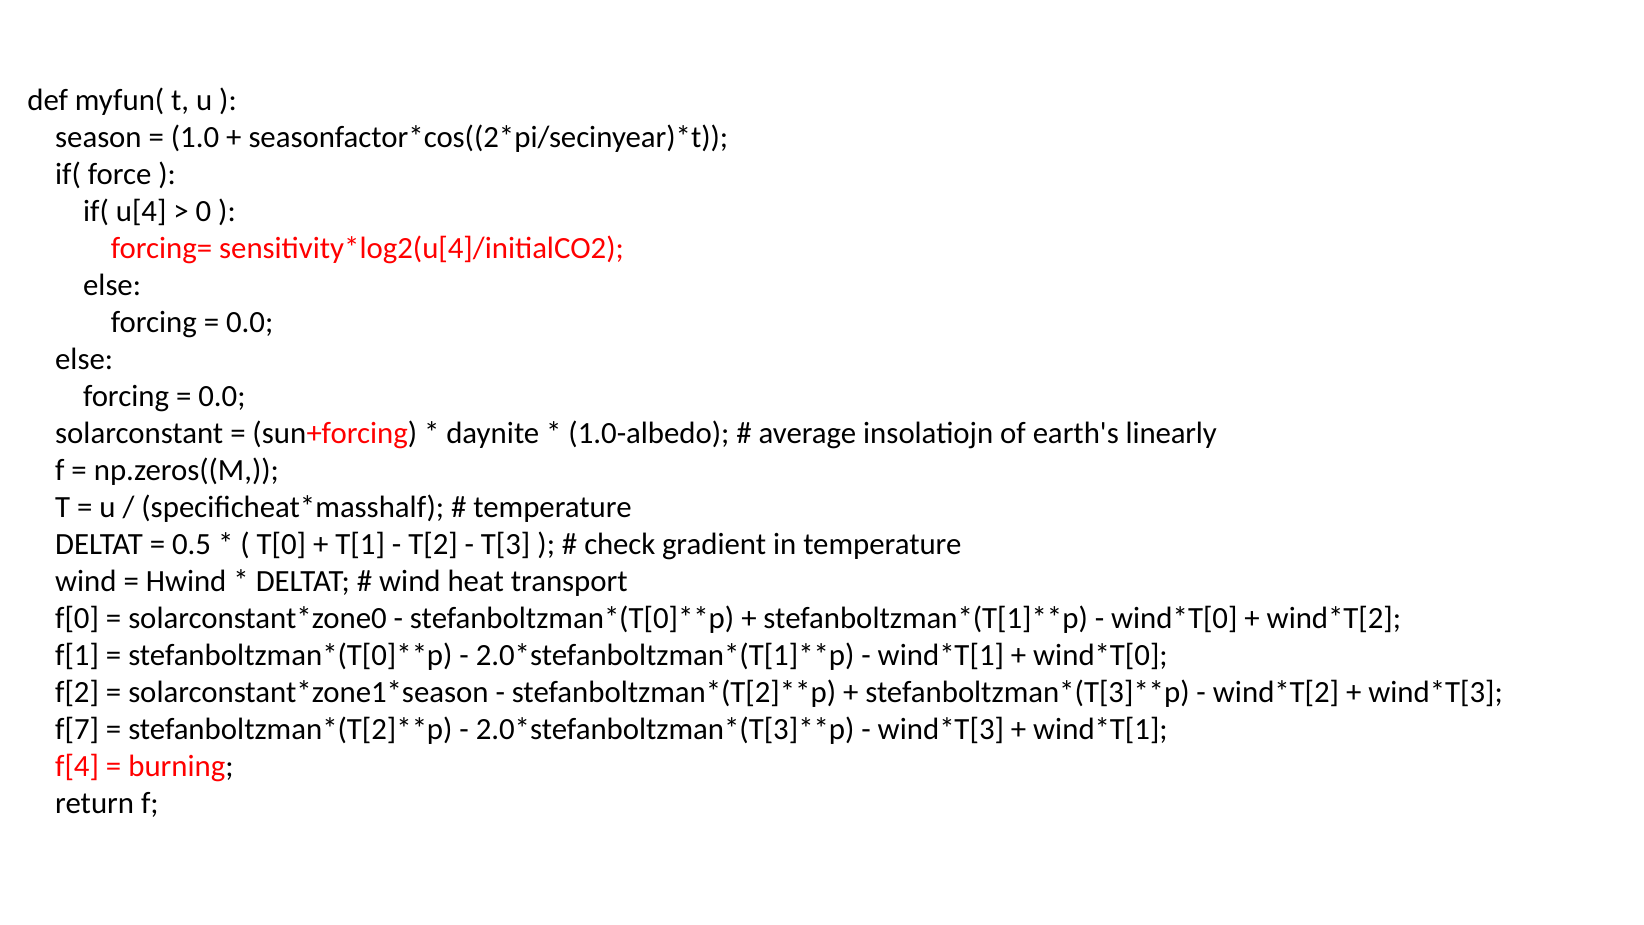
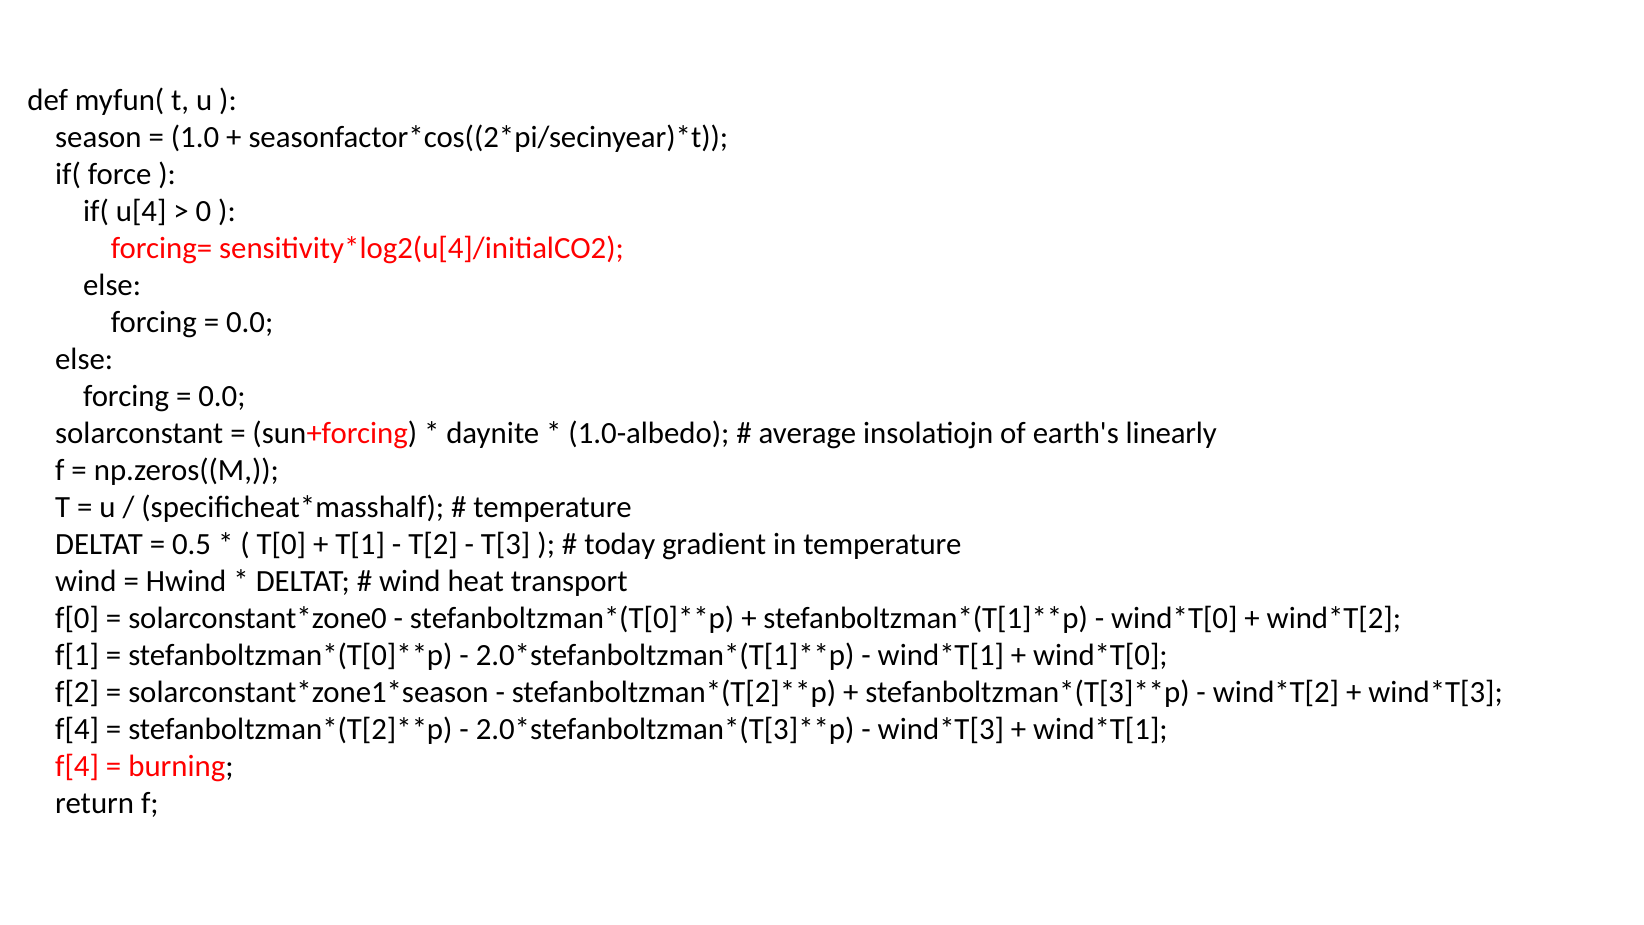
check: check -> today (620, 544)
f[7: f[7 -> f[4 (77, 729)
